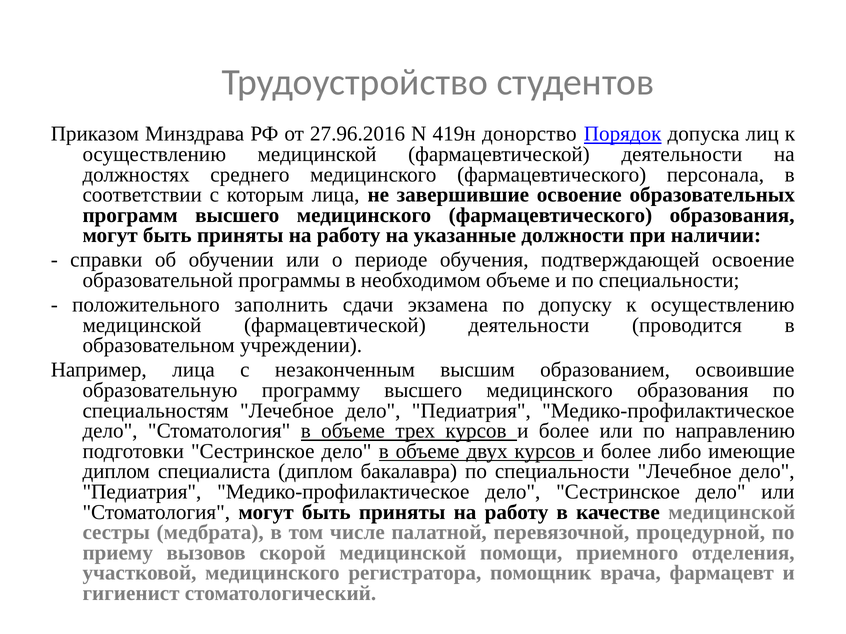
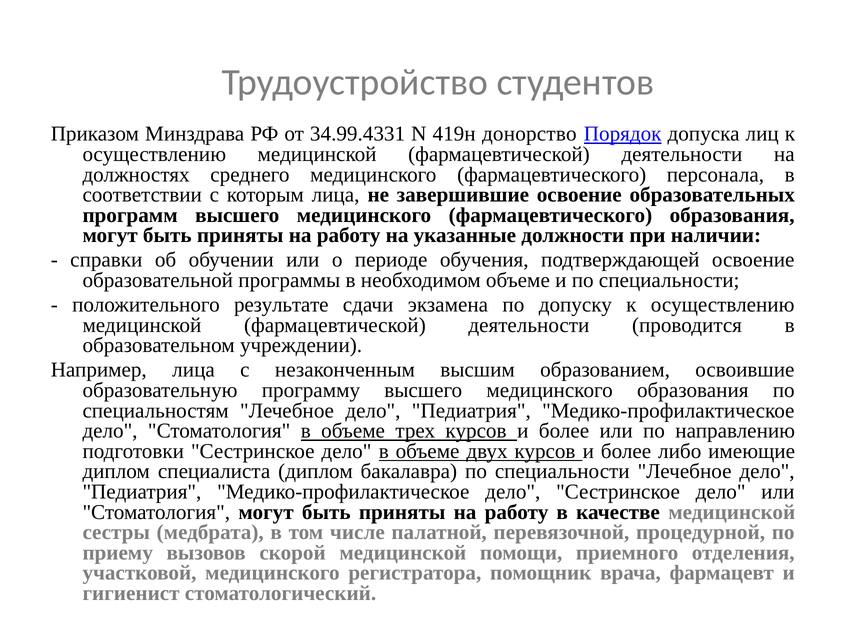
27.96.2016: 27.96.2016 -> 34.99.4331 (358, 134)
заполнить: заполнить -> результате (281, 305)
